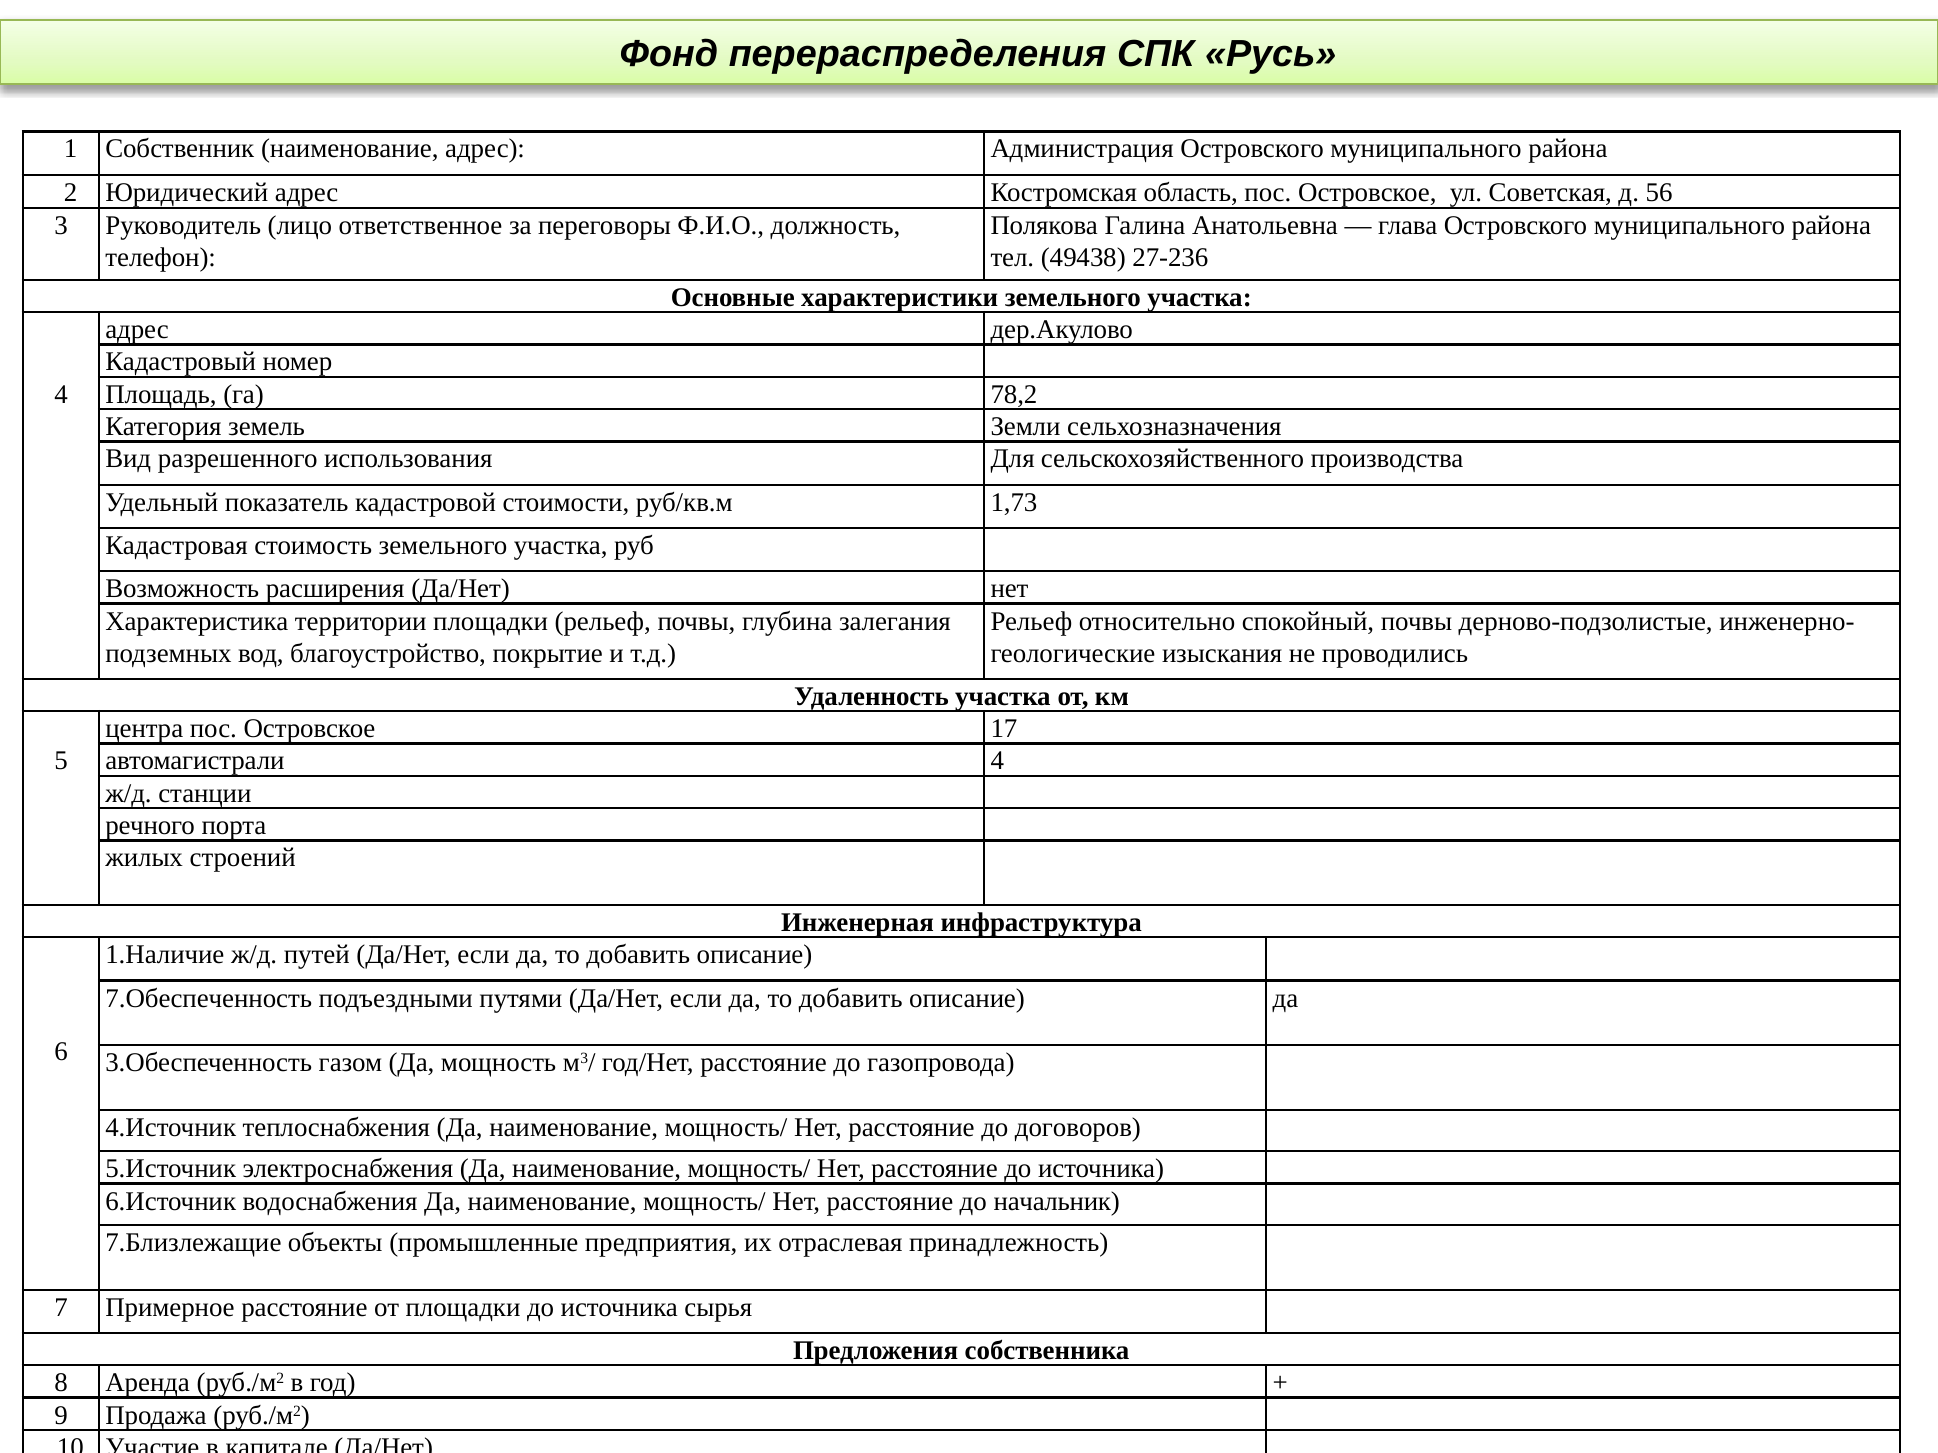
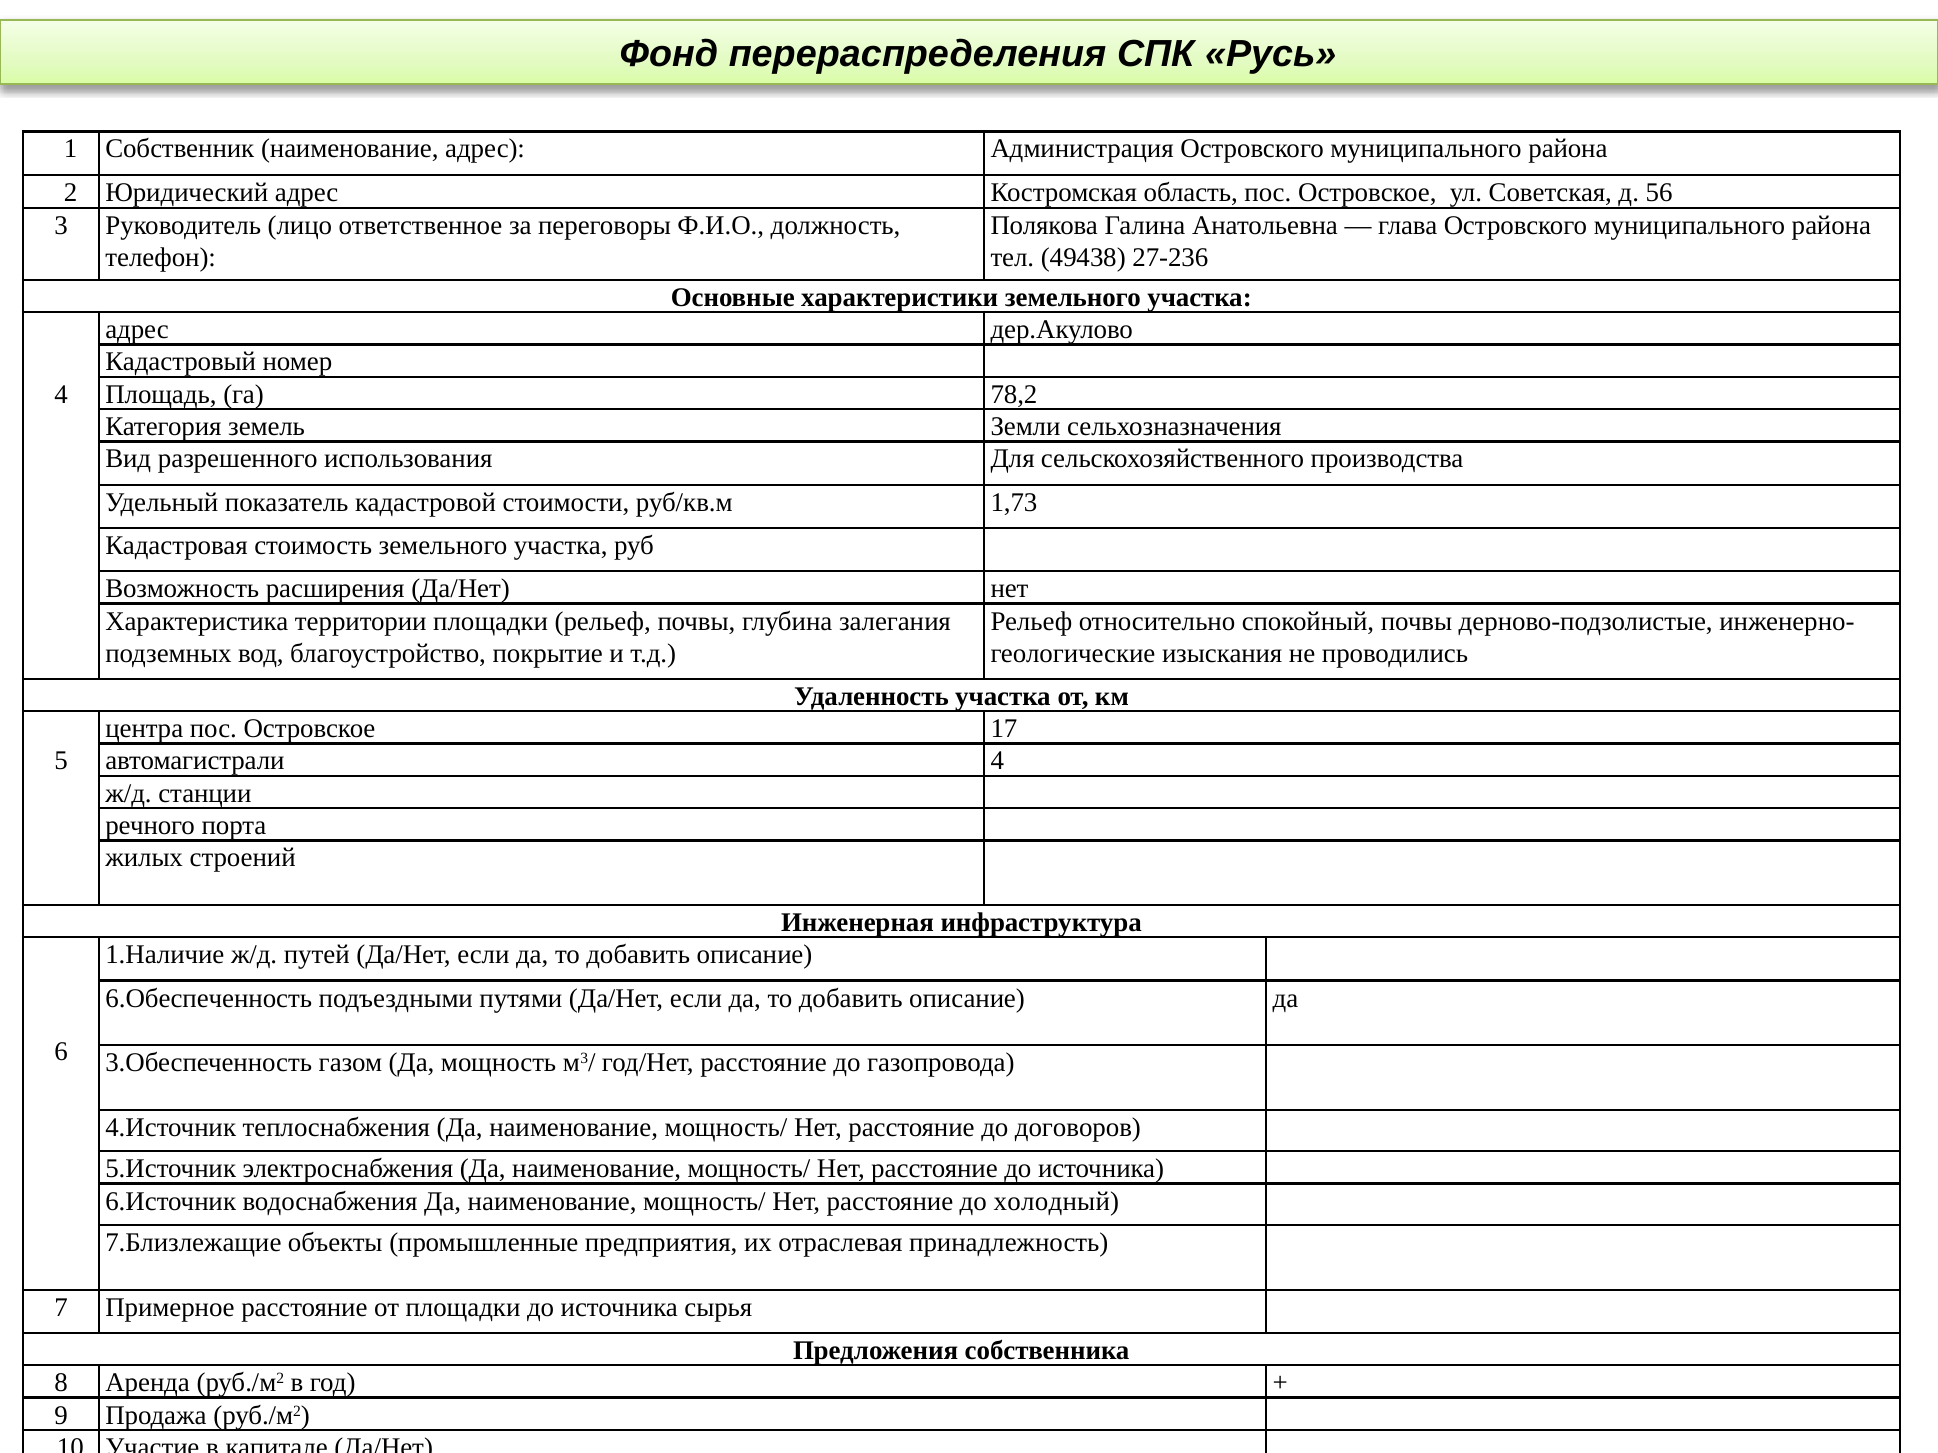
7.Обеспеченность: 7.Обеспеченность -> 6.Обеспеченность (209, 998)
начальник: начальник -> холодный (1056, 1202)
